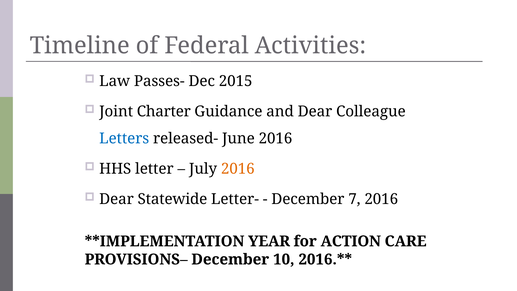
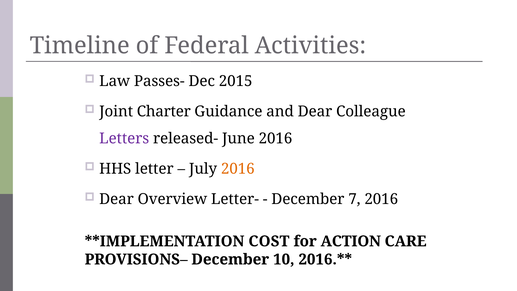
Letters colour: blue -> purple (124, 139)
Statewide: Statewide -> Overview (172, 199)
YEAR: YEAR -> COST (269, 241)
